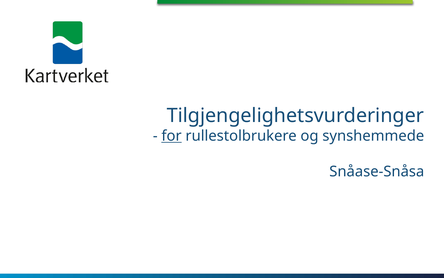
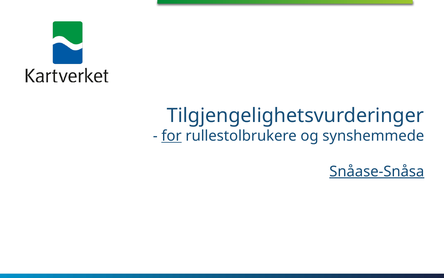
Snåase-Snåsa underline: none -> present (377, 171)
